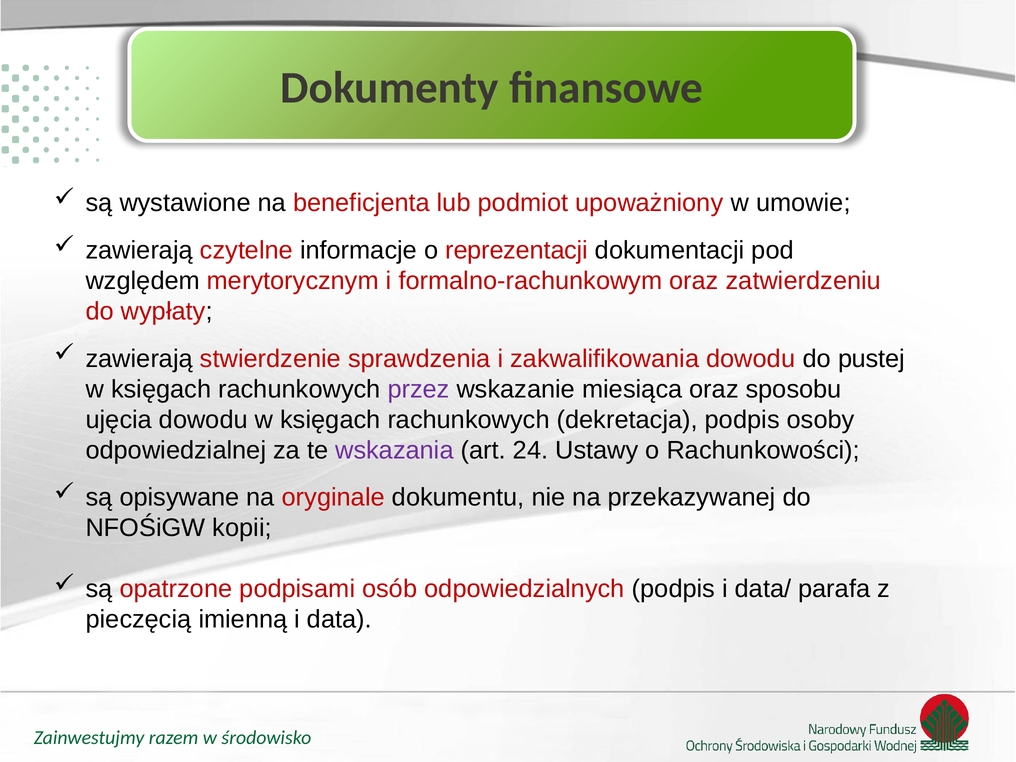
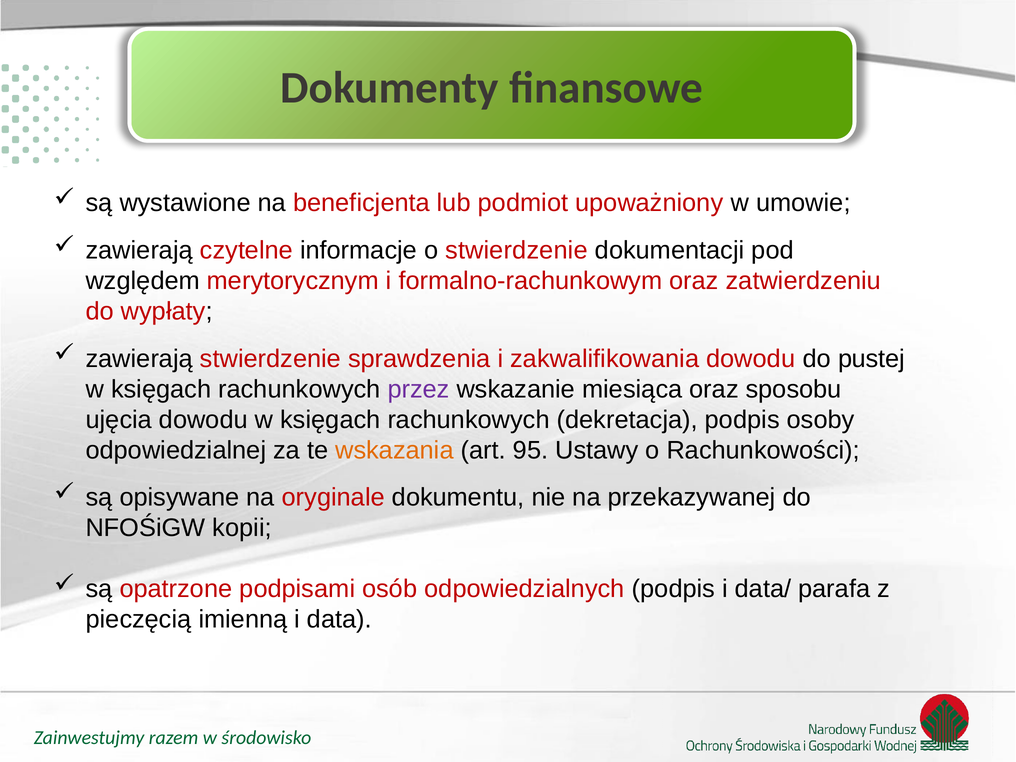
o reprezentacji: reprezentacji -> stwierdzenie (516, 250)
wskazania colour: purple -> orange (394, 450)
24: 24 -> 95 (531, 450)
